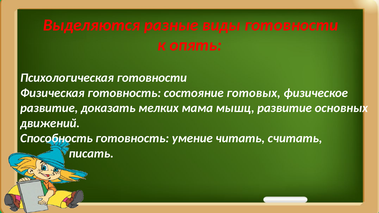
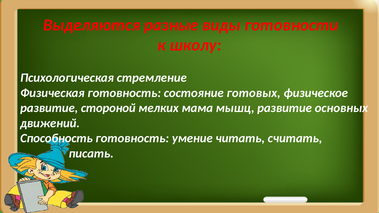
опять: опять -> школу (196, 45)
Психологическая готовности: готовности -> стремление (152, 78)
доказать: доказать -> стороной (108, 108)
